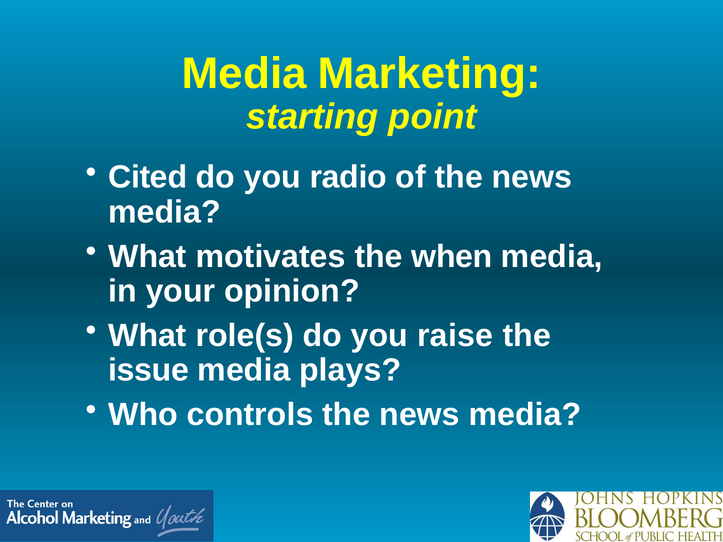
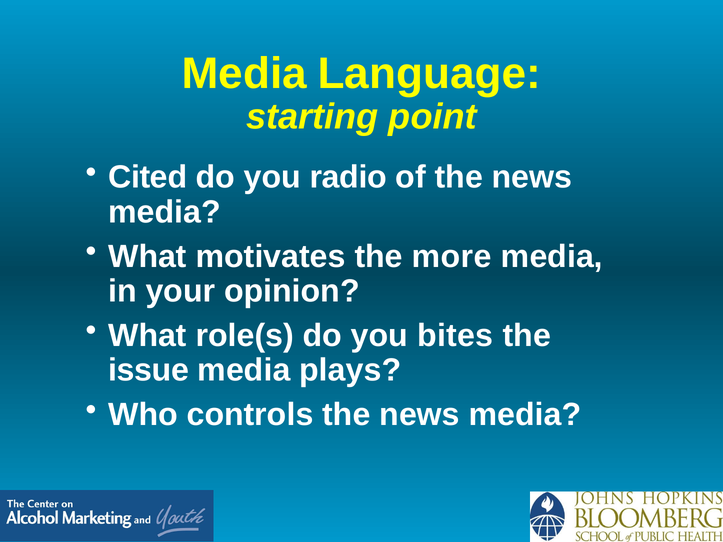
Marketing: Marketing -> Language (429, 74)
when: when -> more (452, 257)
raise: raise -> bites (455, 336)
